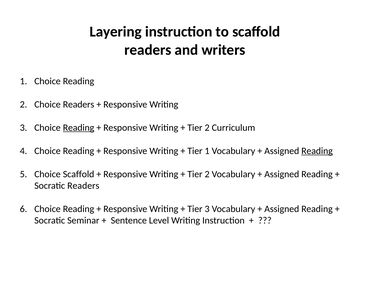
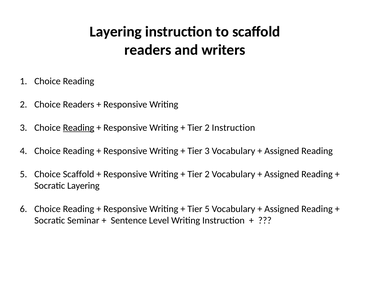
2 Curriculum: Curriculum -> Instruction (233, 127)
Tier 1: 1 -> 3 (207, 151)
Reading underline: present -> none (317, 151)
Socratic Readers: Readers -> Layering (83, 185)
Tier 3: 3 -> 5 (207, 209)
